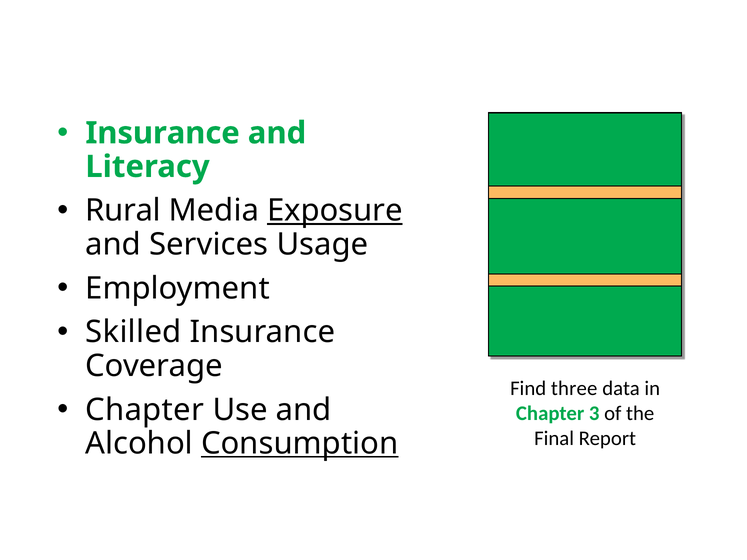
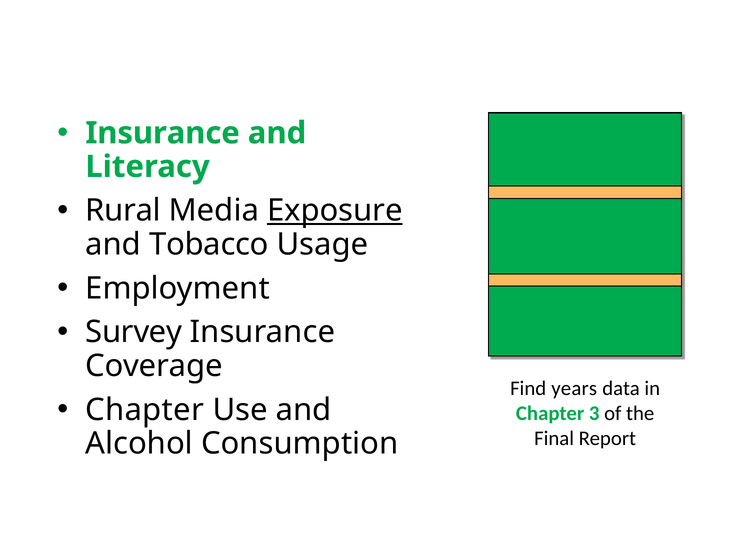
Services: Services -> Tobacco (209, 244)
Skilled: Skilled -> Survey (134, 332)
three: three -> years (574, 389)
Consumption underline: present -> none (300, 444)
